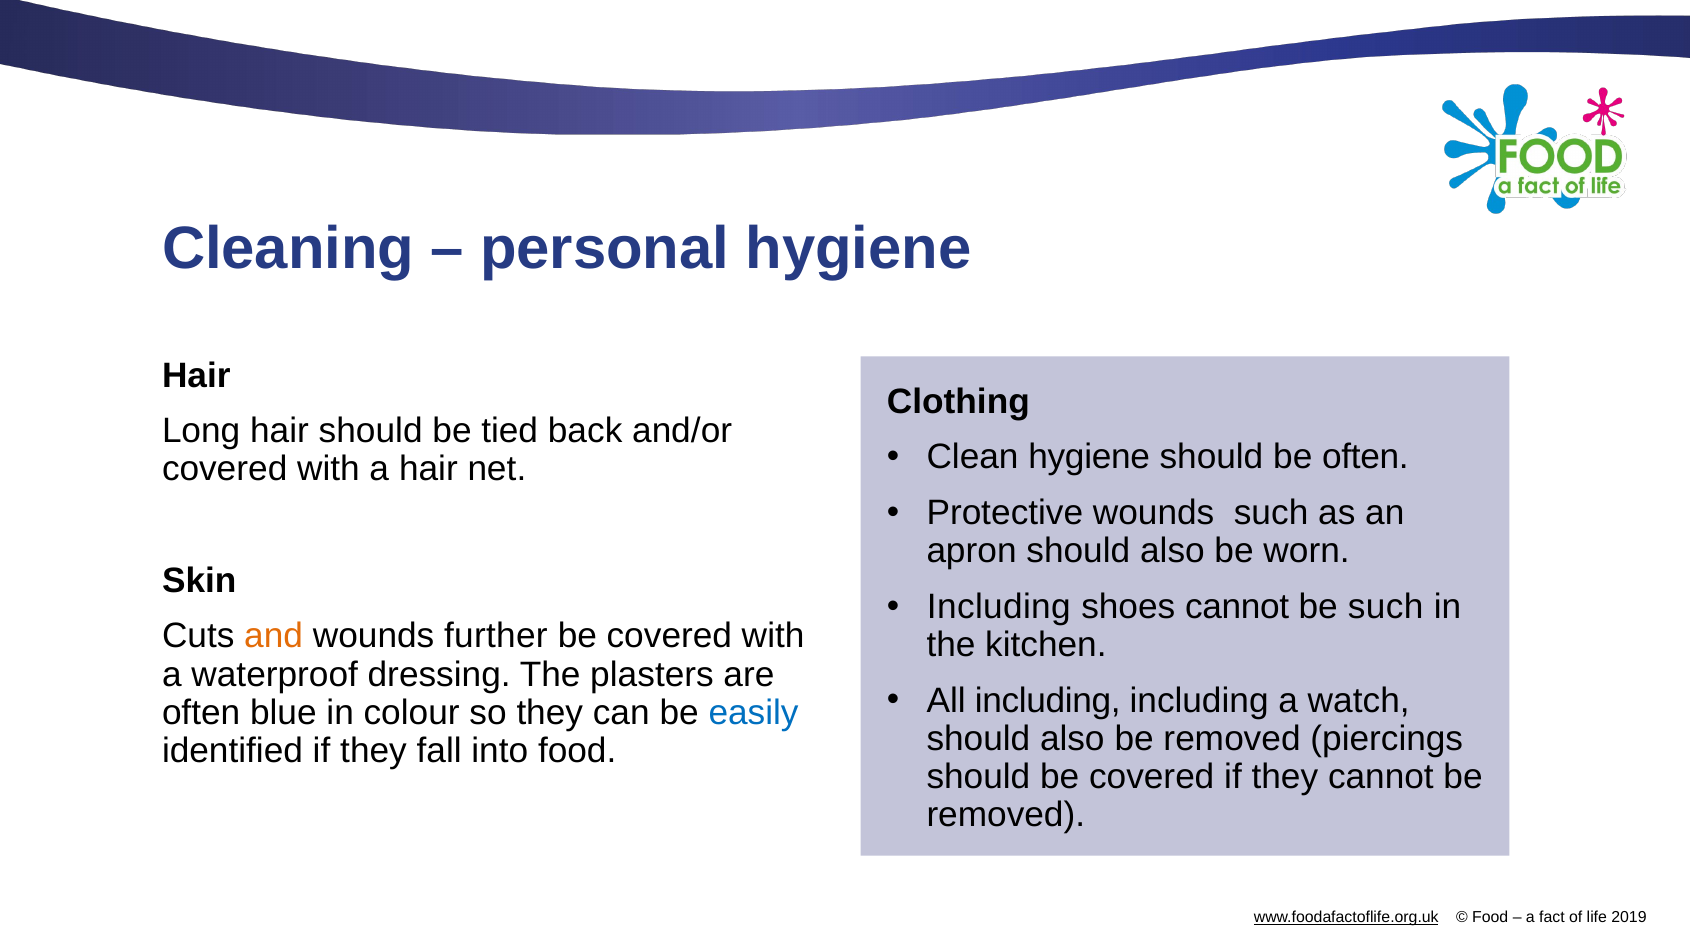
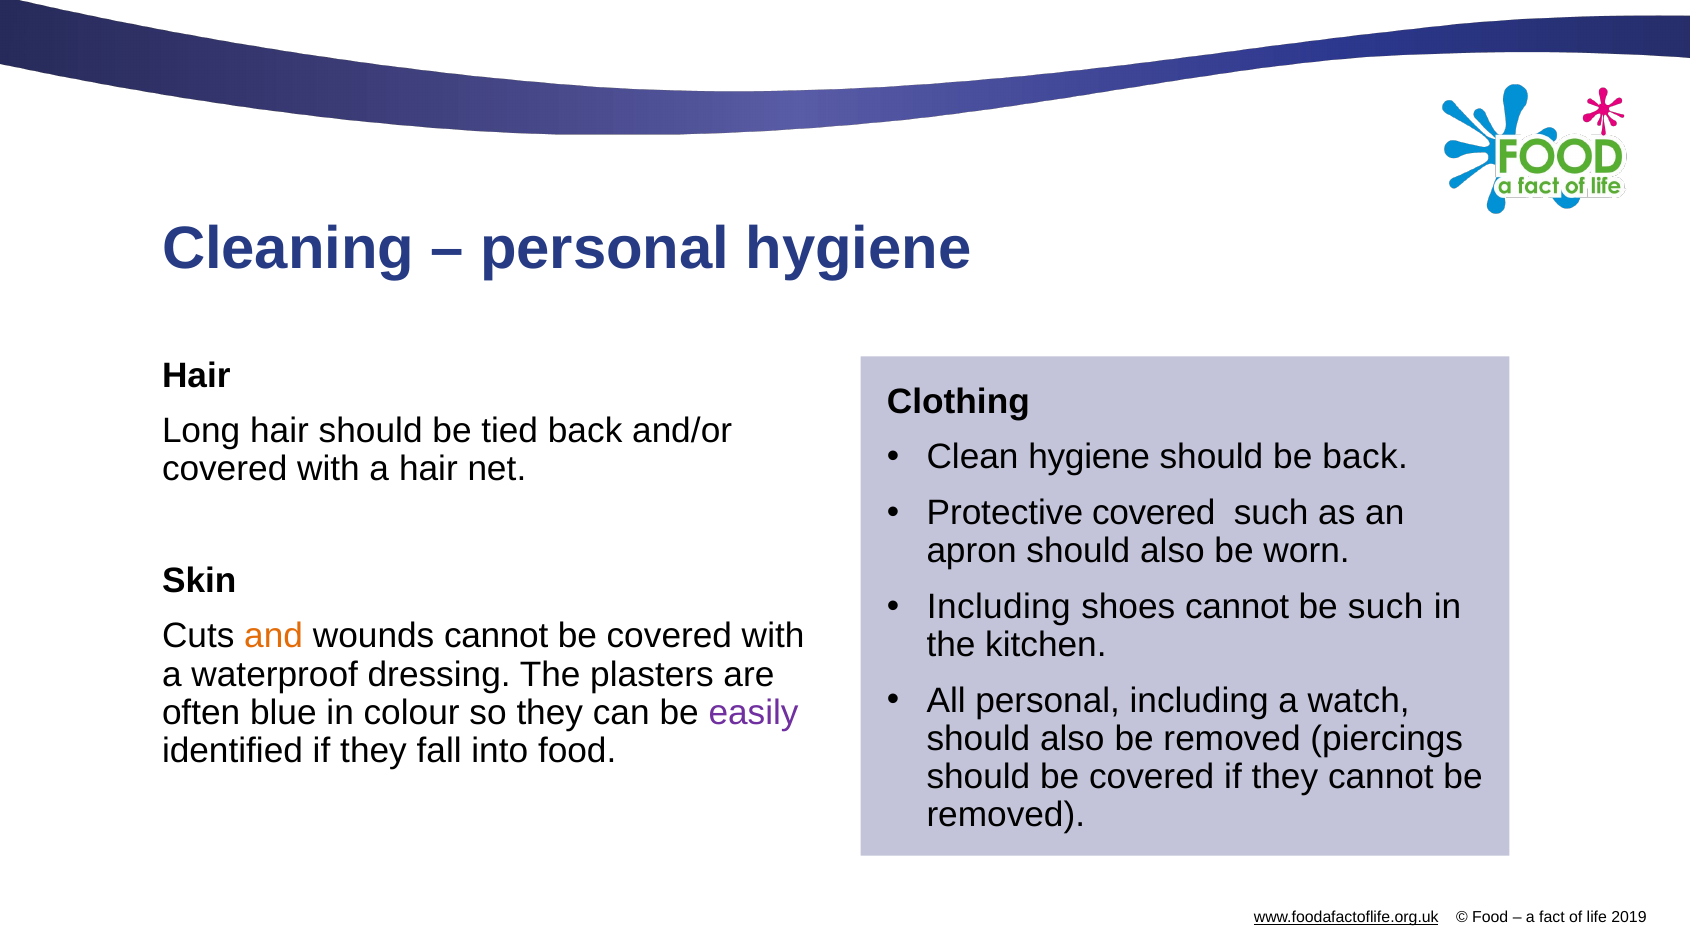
be often: often -> back (1365, 457)
Protective wounds: wounds -> covered (1154, 513)
wounds further: further -> cannot (496, 636)
All including: including -> personal (1048, 700)
easily colour: blue -> purple (754, 712)
